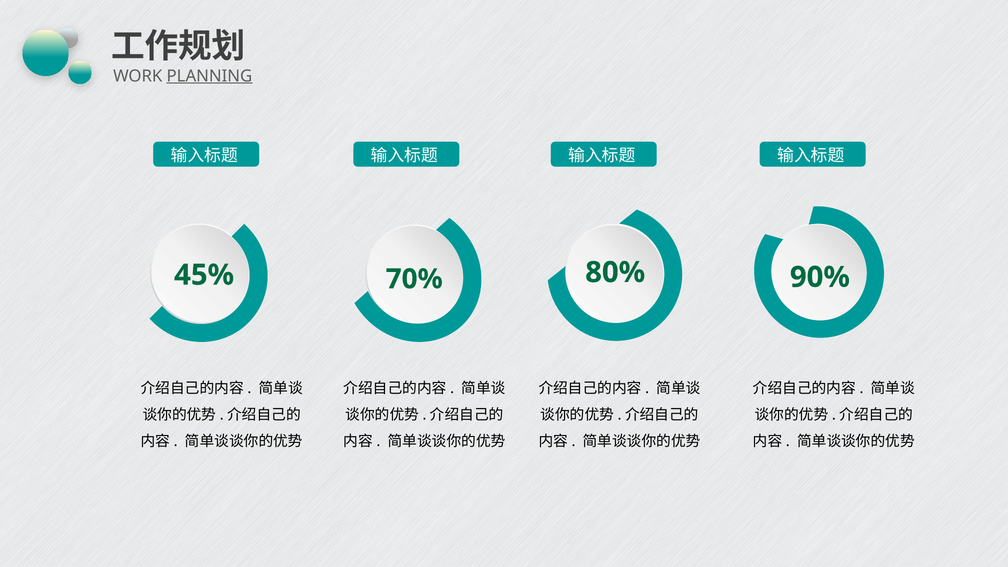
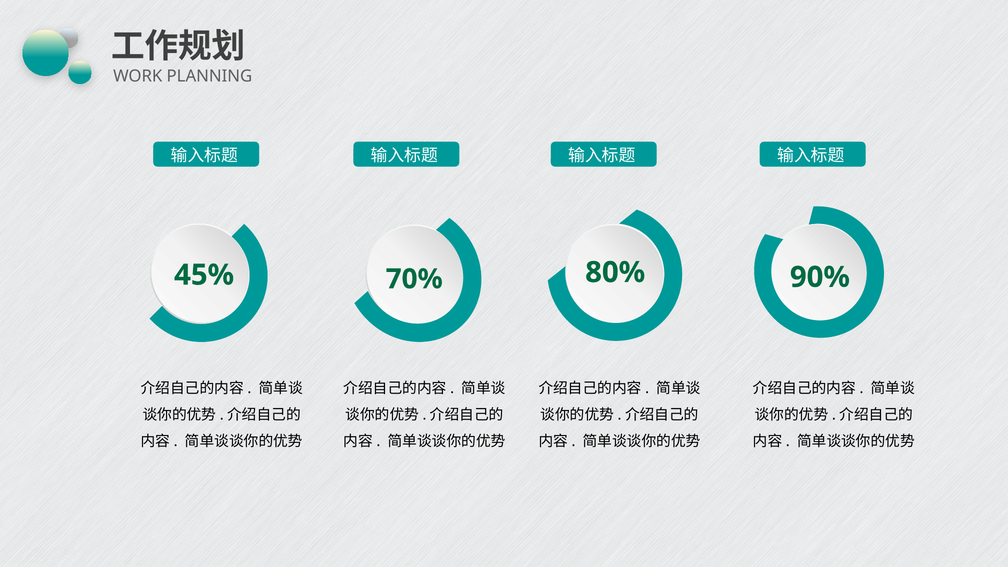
PLANNING underline: present -> none (209, 76)
